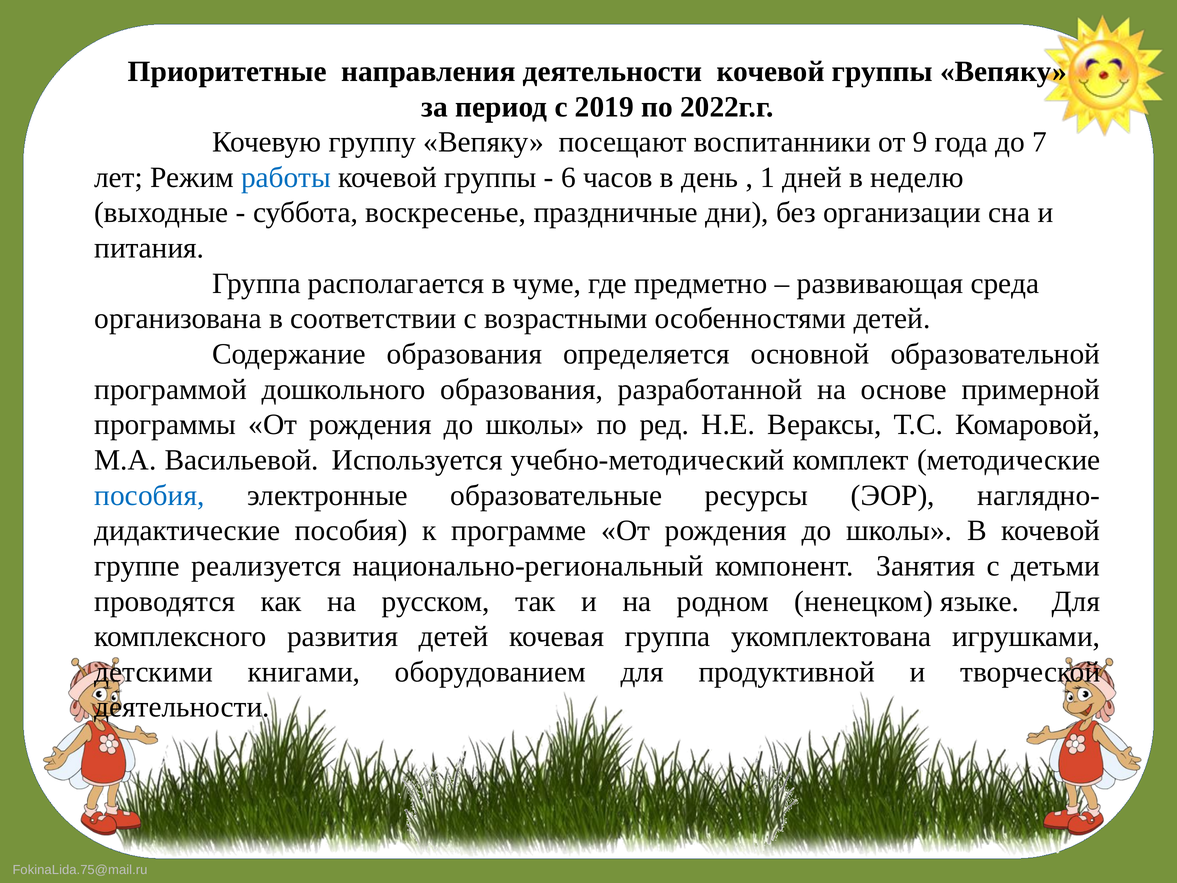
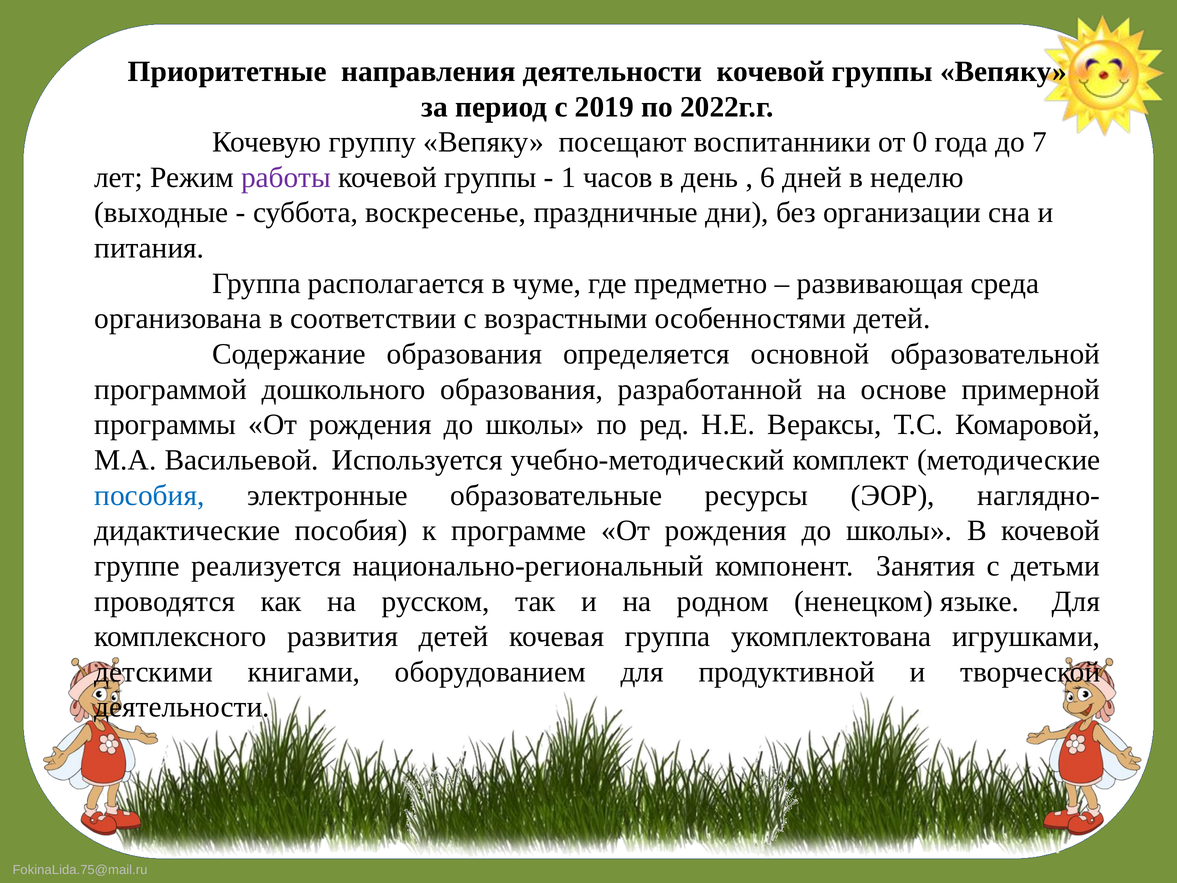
9: 9 -> 0 (920, 142)
работы colour: blue -> purple (286, 177)
6: 6 -> 1 (569, 177)
1: 1 -> 6 (768, 177)
